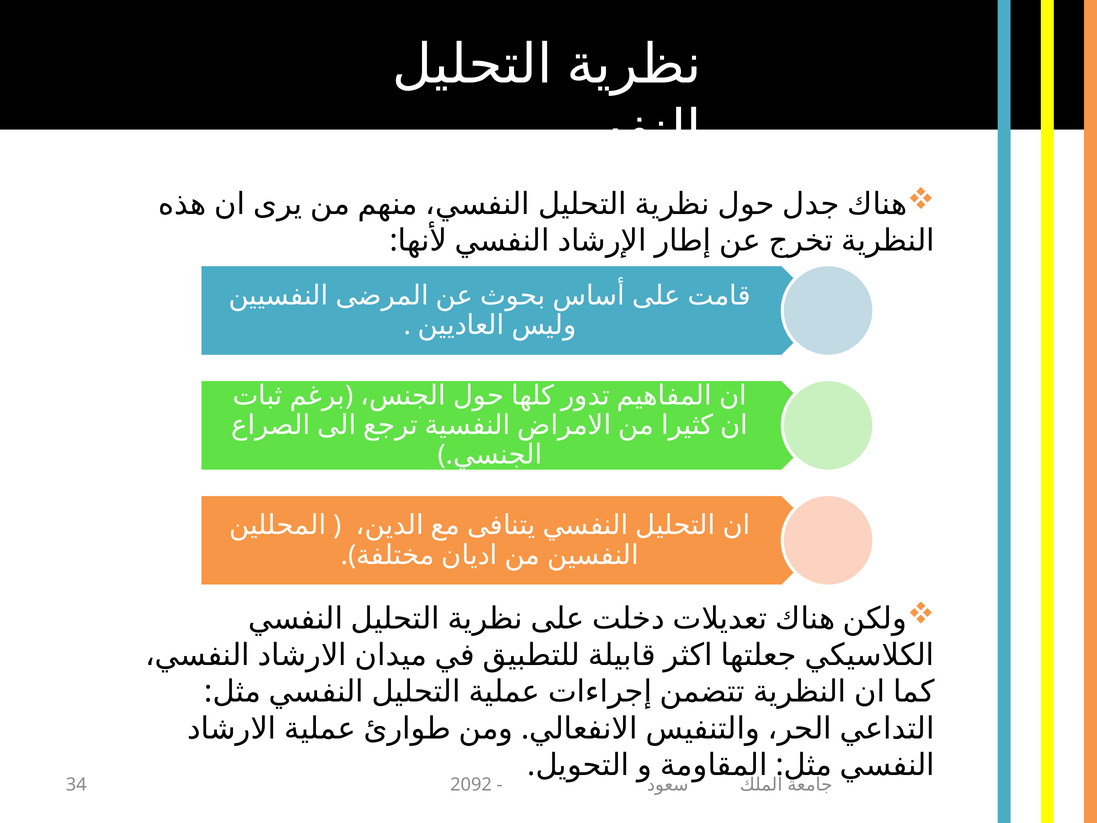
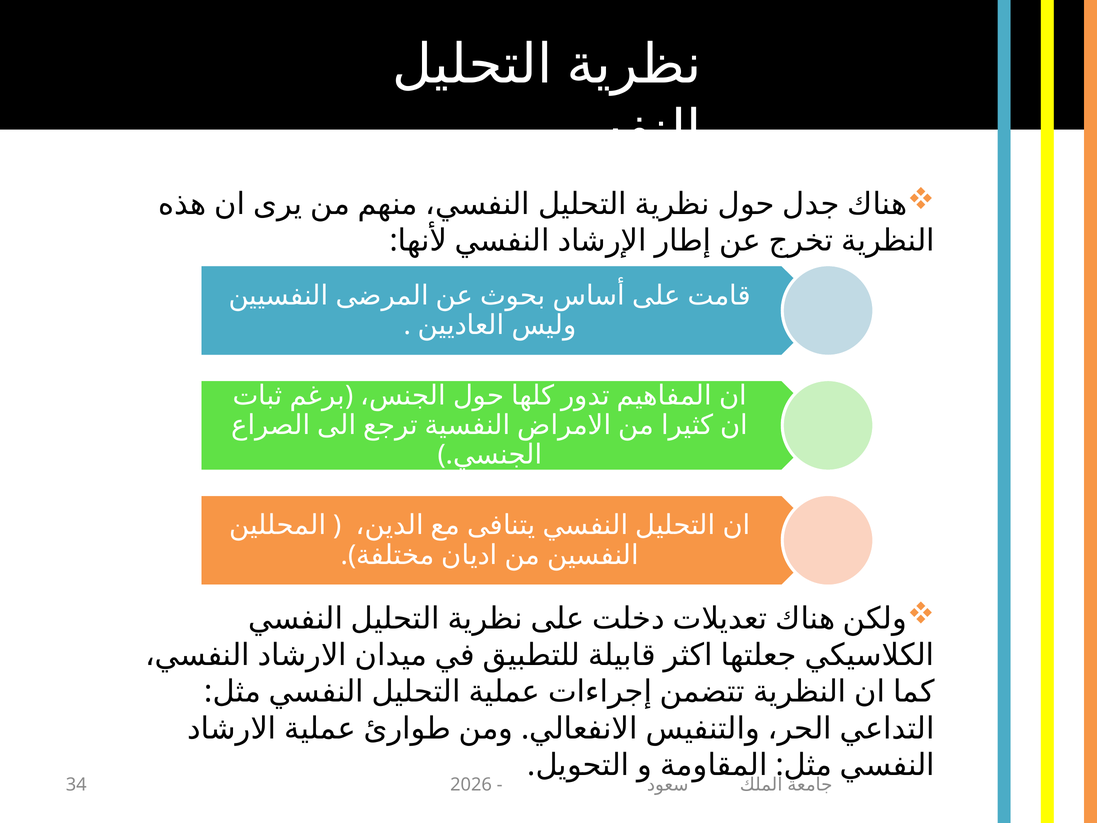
2092: 2092 -> 2026 (471, 784)
